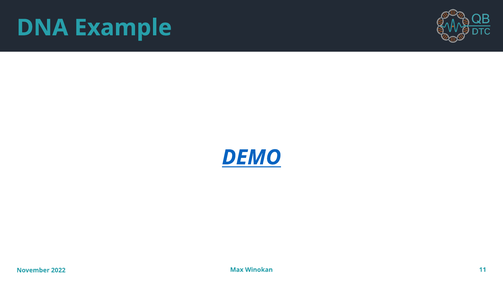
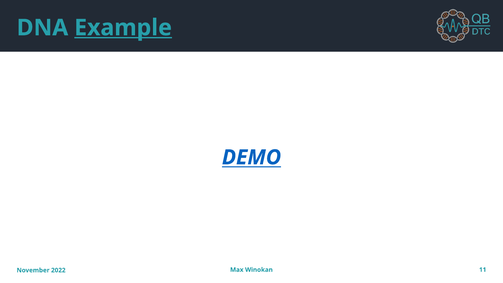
Example underline: none -> present (123, 28)
